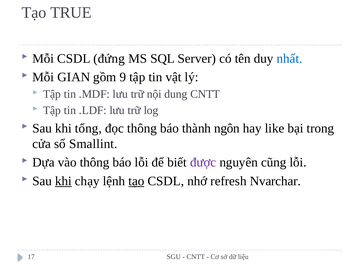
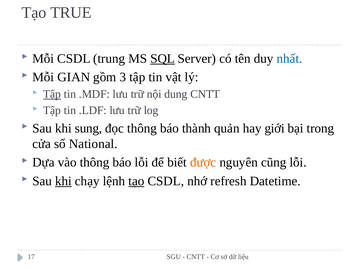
đứng: đứng -> trung (109, 58)
SQL underline: none -> present (163, 58)
9: 9 -> 3 (123, 77)
Tập underline: none -> present (52, 94)
tổng: tổng -> sung (88, 128)
ngôn: ngôn -> quản (227, 128)
like: like -> giới (275, 128)
Smallint: Smallint -> National (93, 144)
được colour: purple -> orange (203, 162)
Nvarchar: Nvarchar -> Datetime (275, 181)
